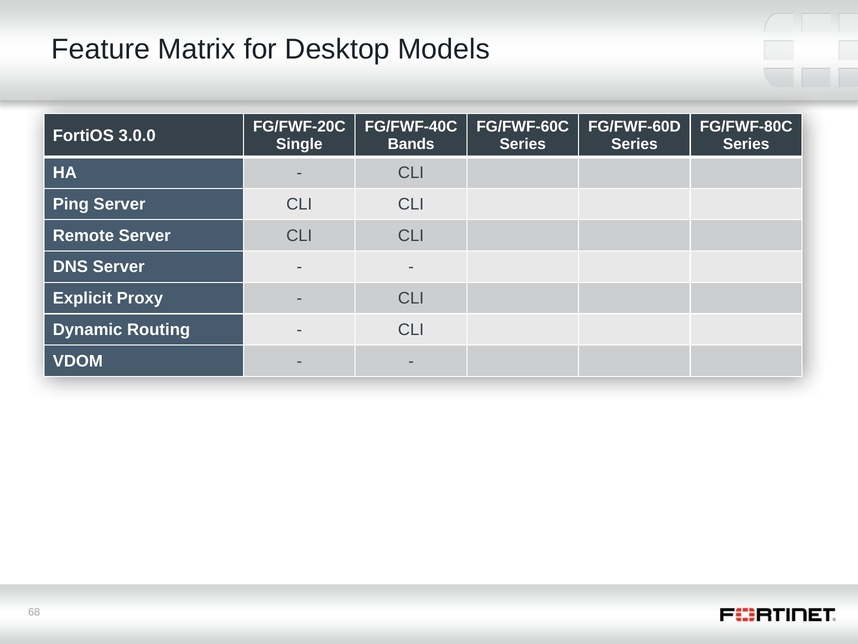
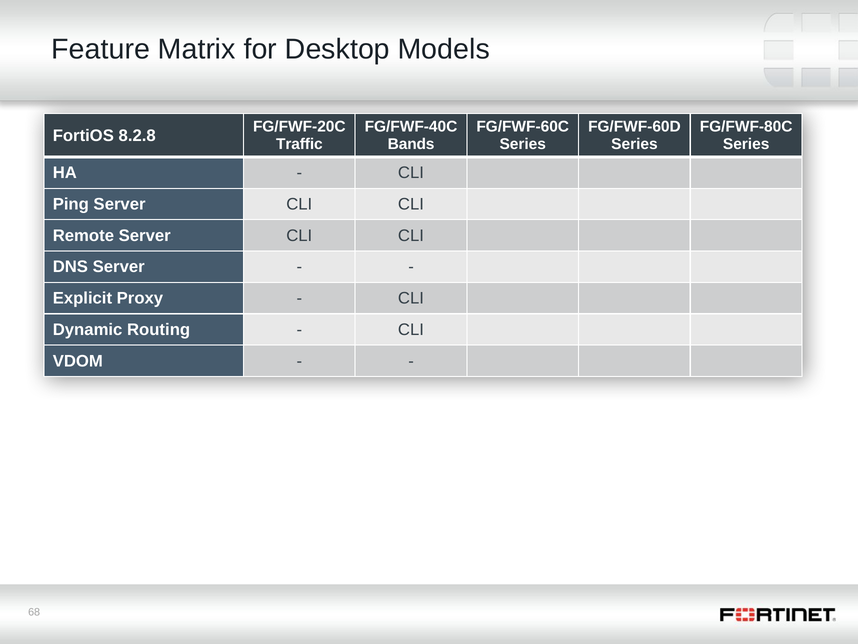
3.0.0: 3.0.0 -> 8.2.8 (137, 135)
Single: Single -> Traffic (299, 144)
